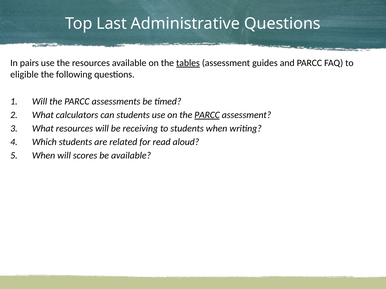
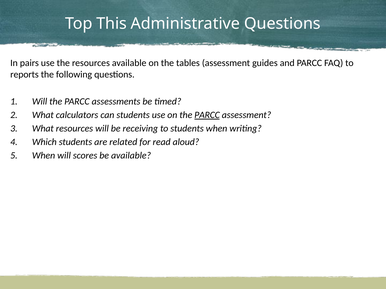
Last: Last -> This (112, 24)
tables underline: present -> none (188, 63)
eligible: eligible -> reports (24, 75)
